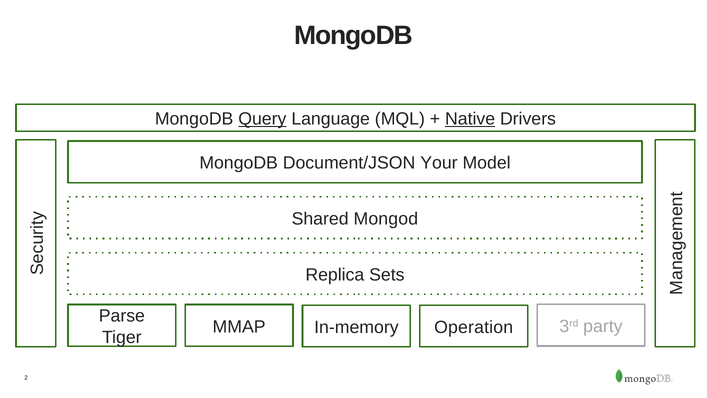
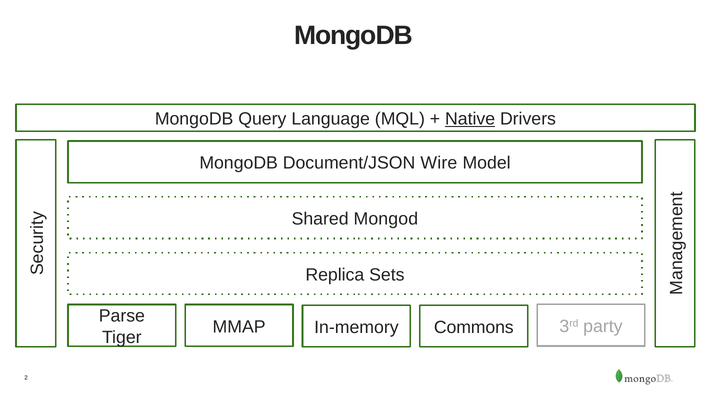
Query underline: present -> none (262, 119)
Your: Your -> Wire (439, 163)
Operation: Operation -> Commons (474, 327)
